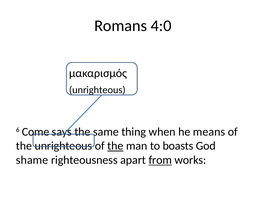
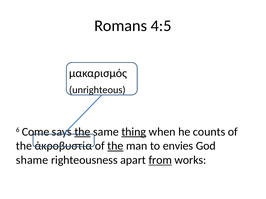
4:0: 4:0 -> 4:5 (161, 26)
the underline: none -> present (82, 132)
thing underline: none -> present (134, 132)
means: means -> counts (209, 132)
the unrighteous: unrighteous -> ἀκροβυστία (63, 146)
boasts: boasts -> envies (178, 146)
